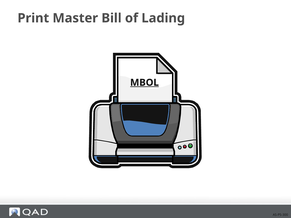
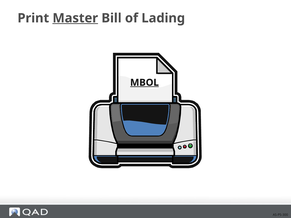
Master underline: none -> present (75, 18)
